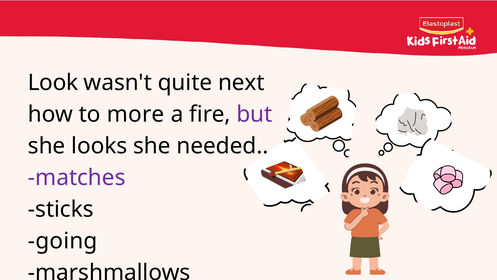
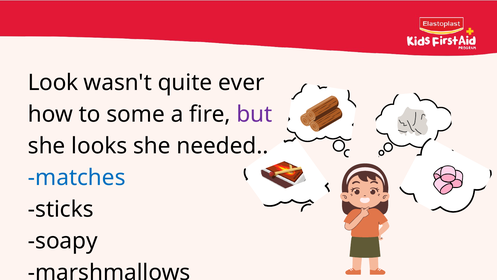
next: next -> ever (241, 83)
more: more -> some (136, 114)
matches colour: purple -> blue (77, 178)
going: going -> soapy (63, 241)
